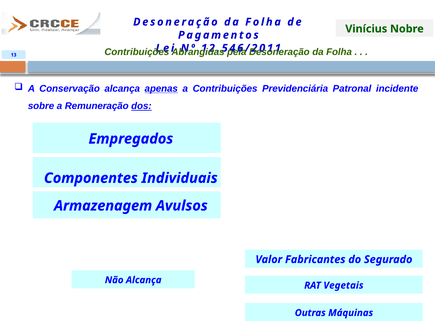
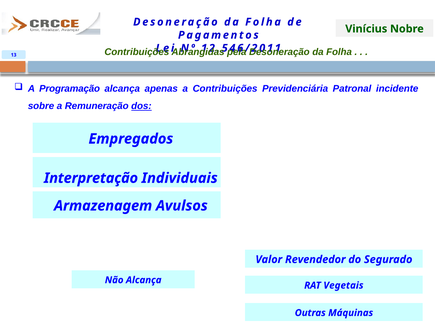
Conservação: Conservação -> Programação (70, 88)
apenas underline: present -> none (161, 88)
Componentes: Componentes -> Interpretação (91, 178)
Fabricantes: Fabricantes -> Revendedor (315, 259)
